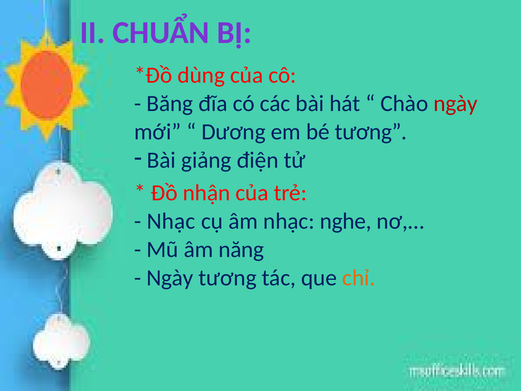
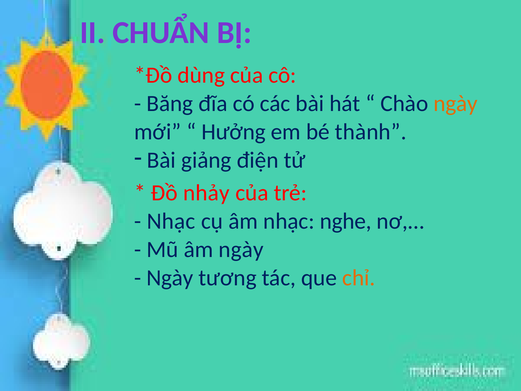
ngày colour: red -> orange (455, 103)
Dương: Dương -> Hưởng (234, 132)
bé tương: tương -> thành (371, 132)
nhận: nhận -> nhảy (206, 193)
âm năng: năng -> ngày (241, 249)
